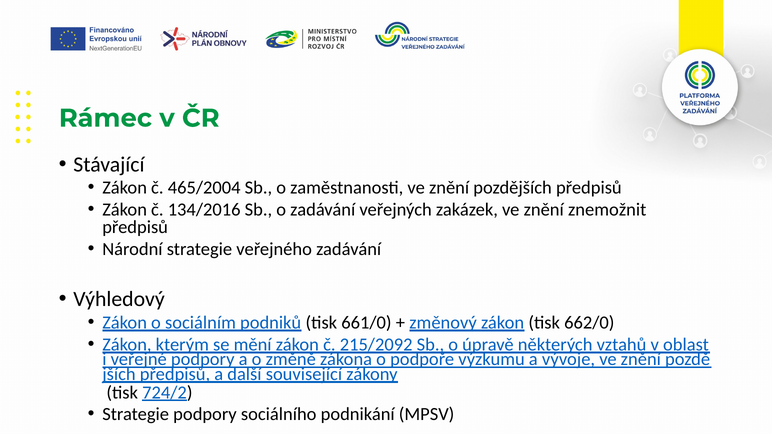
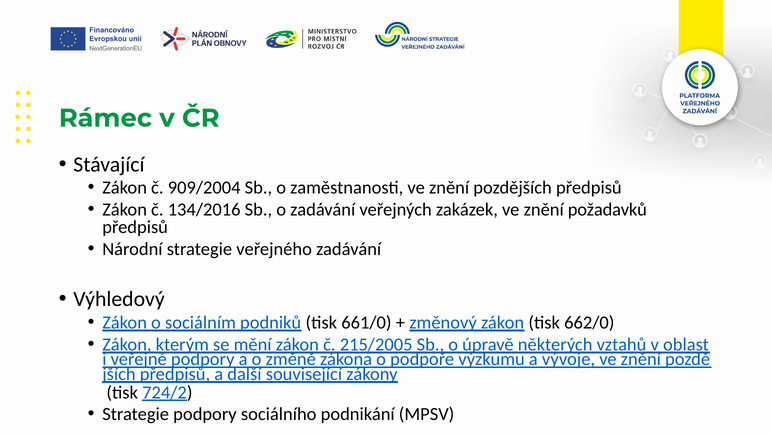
465/2004: 465/2004 -> 909/2004 (204, 188)
znemožnit: znemožnit -> požadavků (607, 210)
215/2092: 215/2092 -> 215/2005 (376, 345)
